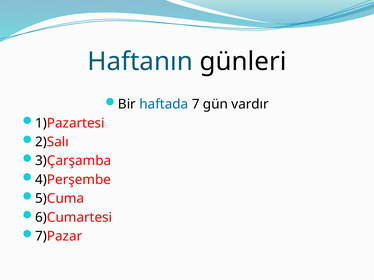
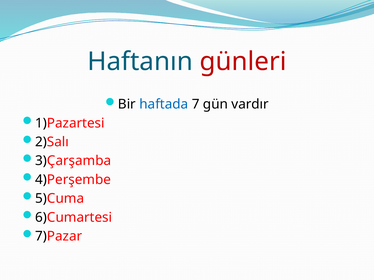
günleri colour: black -> red (243, 62)
